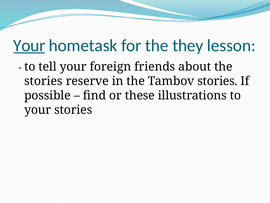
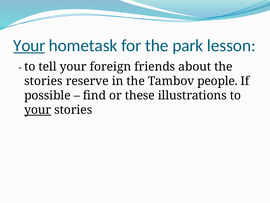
they: they -> park (188, 45)
Tambov stories: stories -> people (217, 81)
your underline: none -> present (38, 110)
